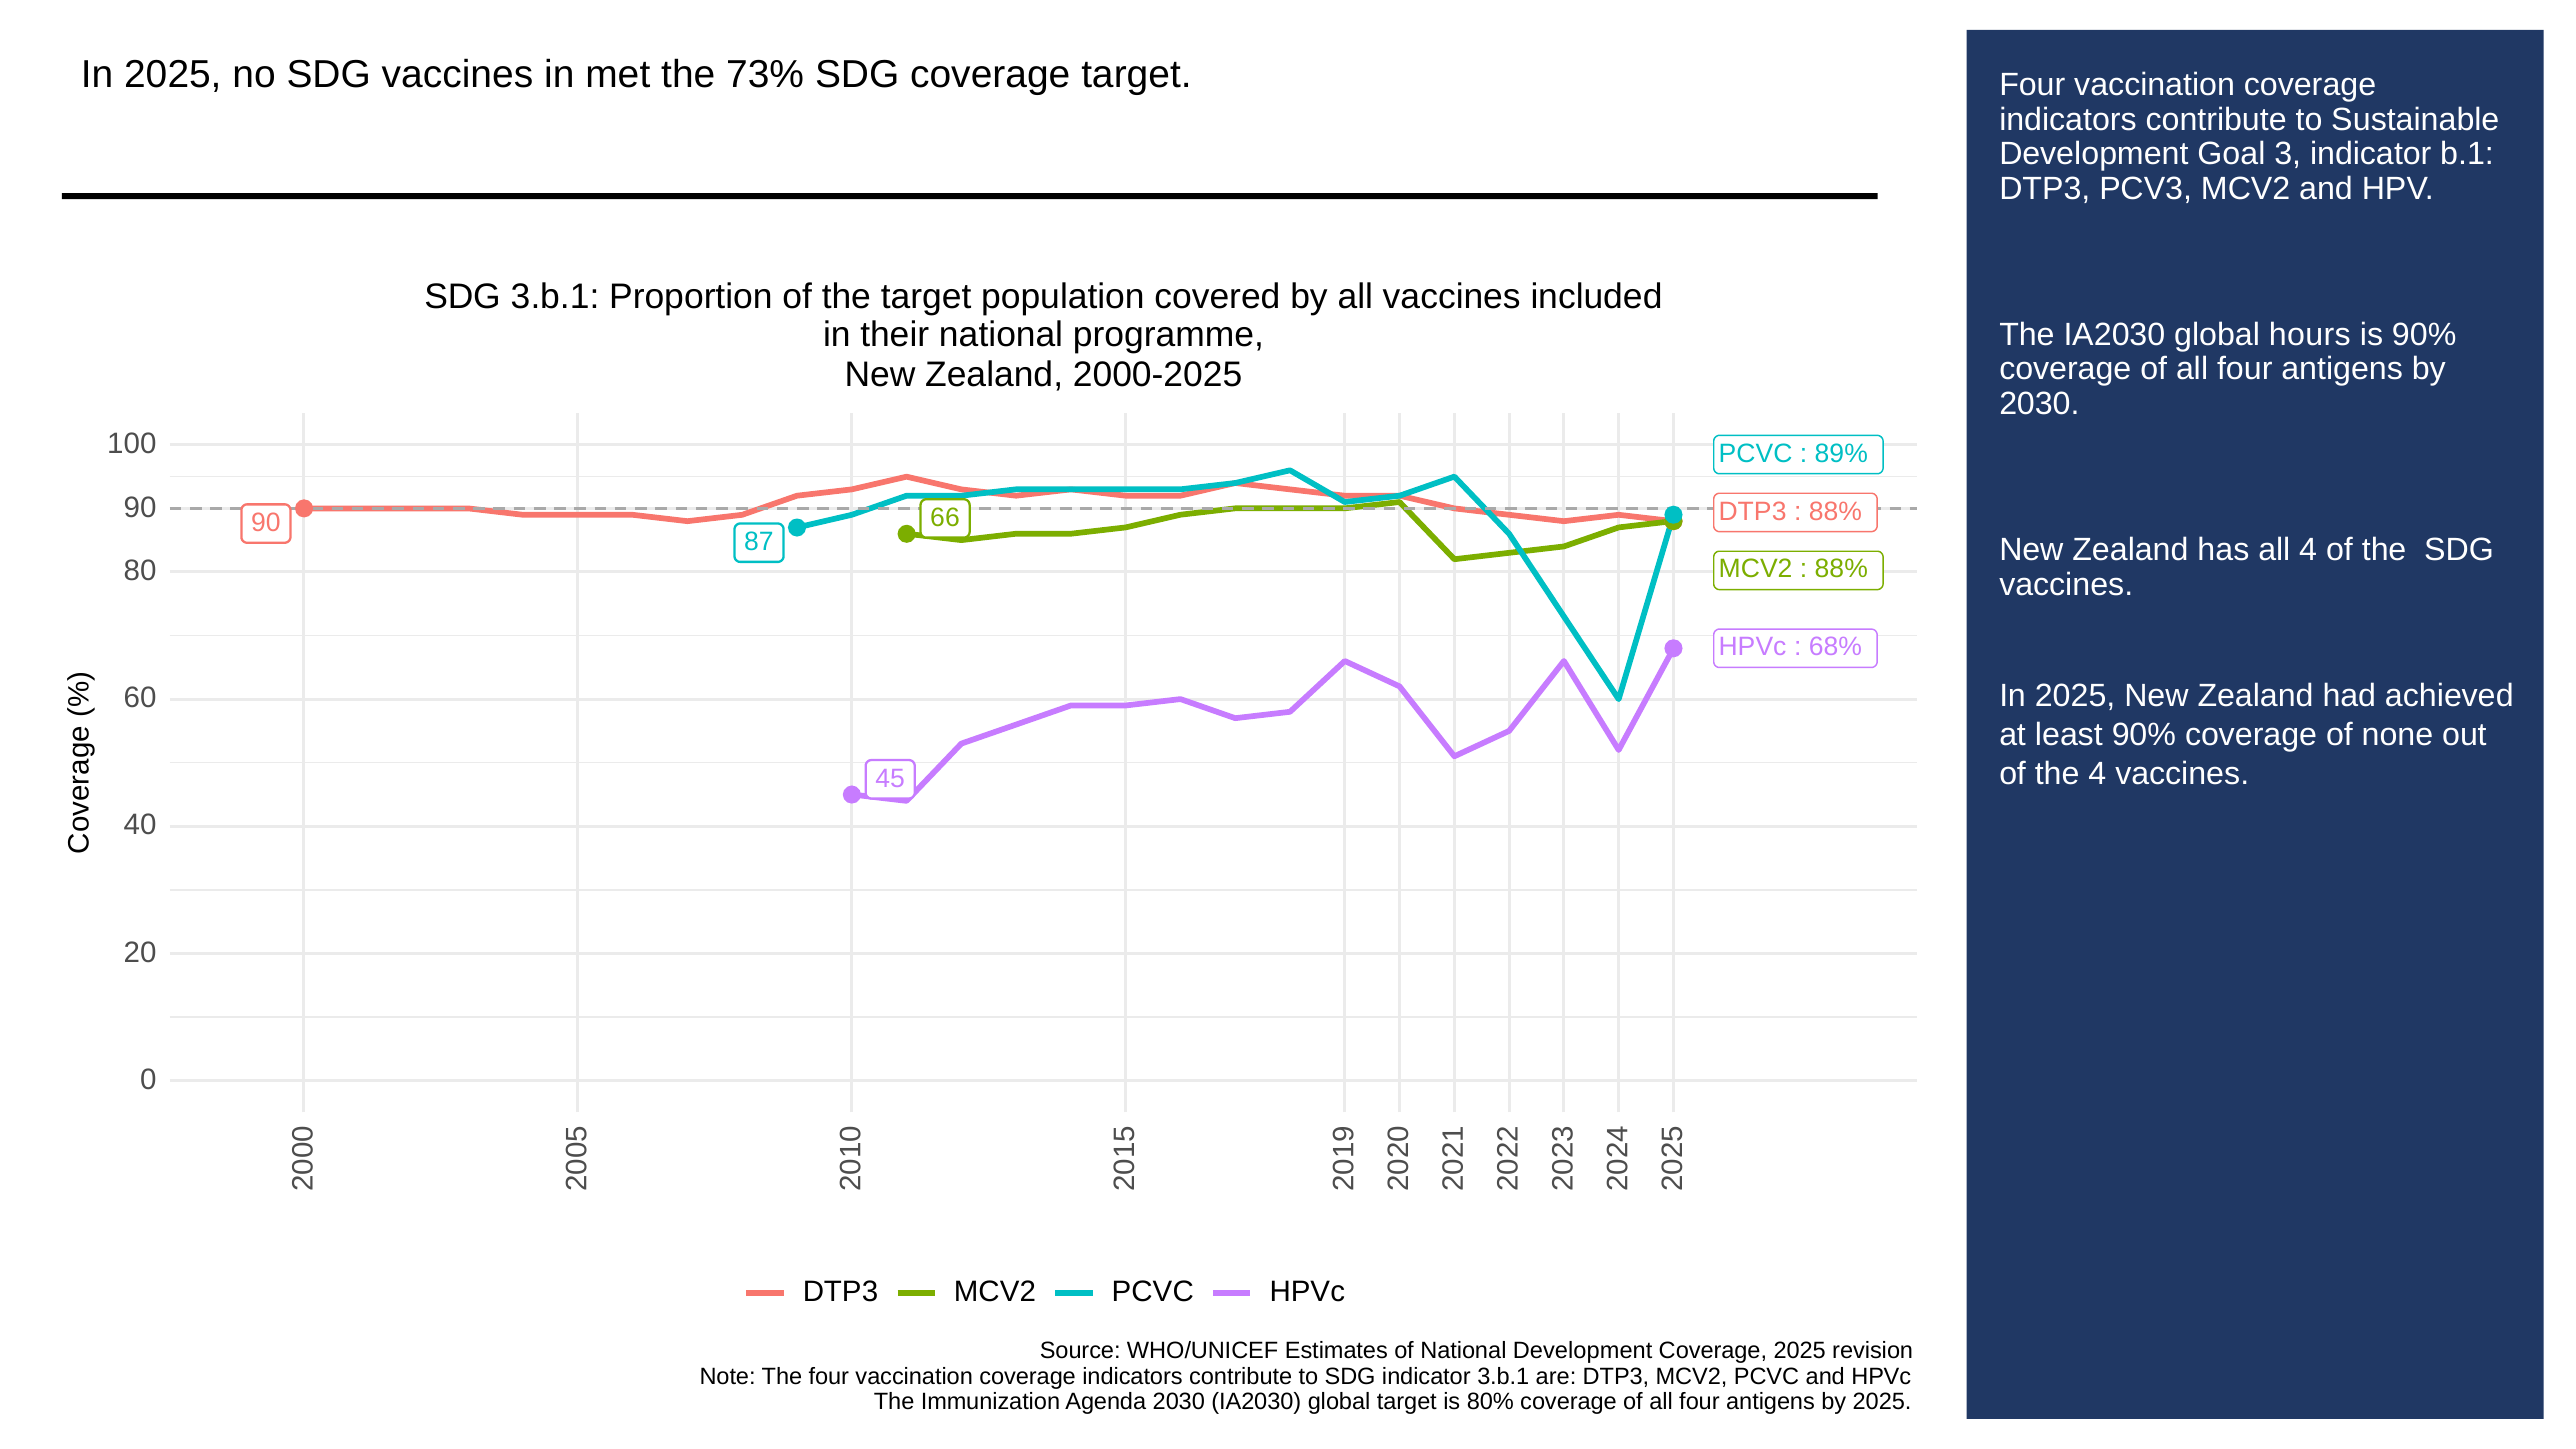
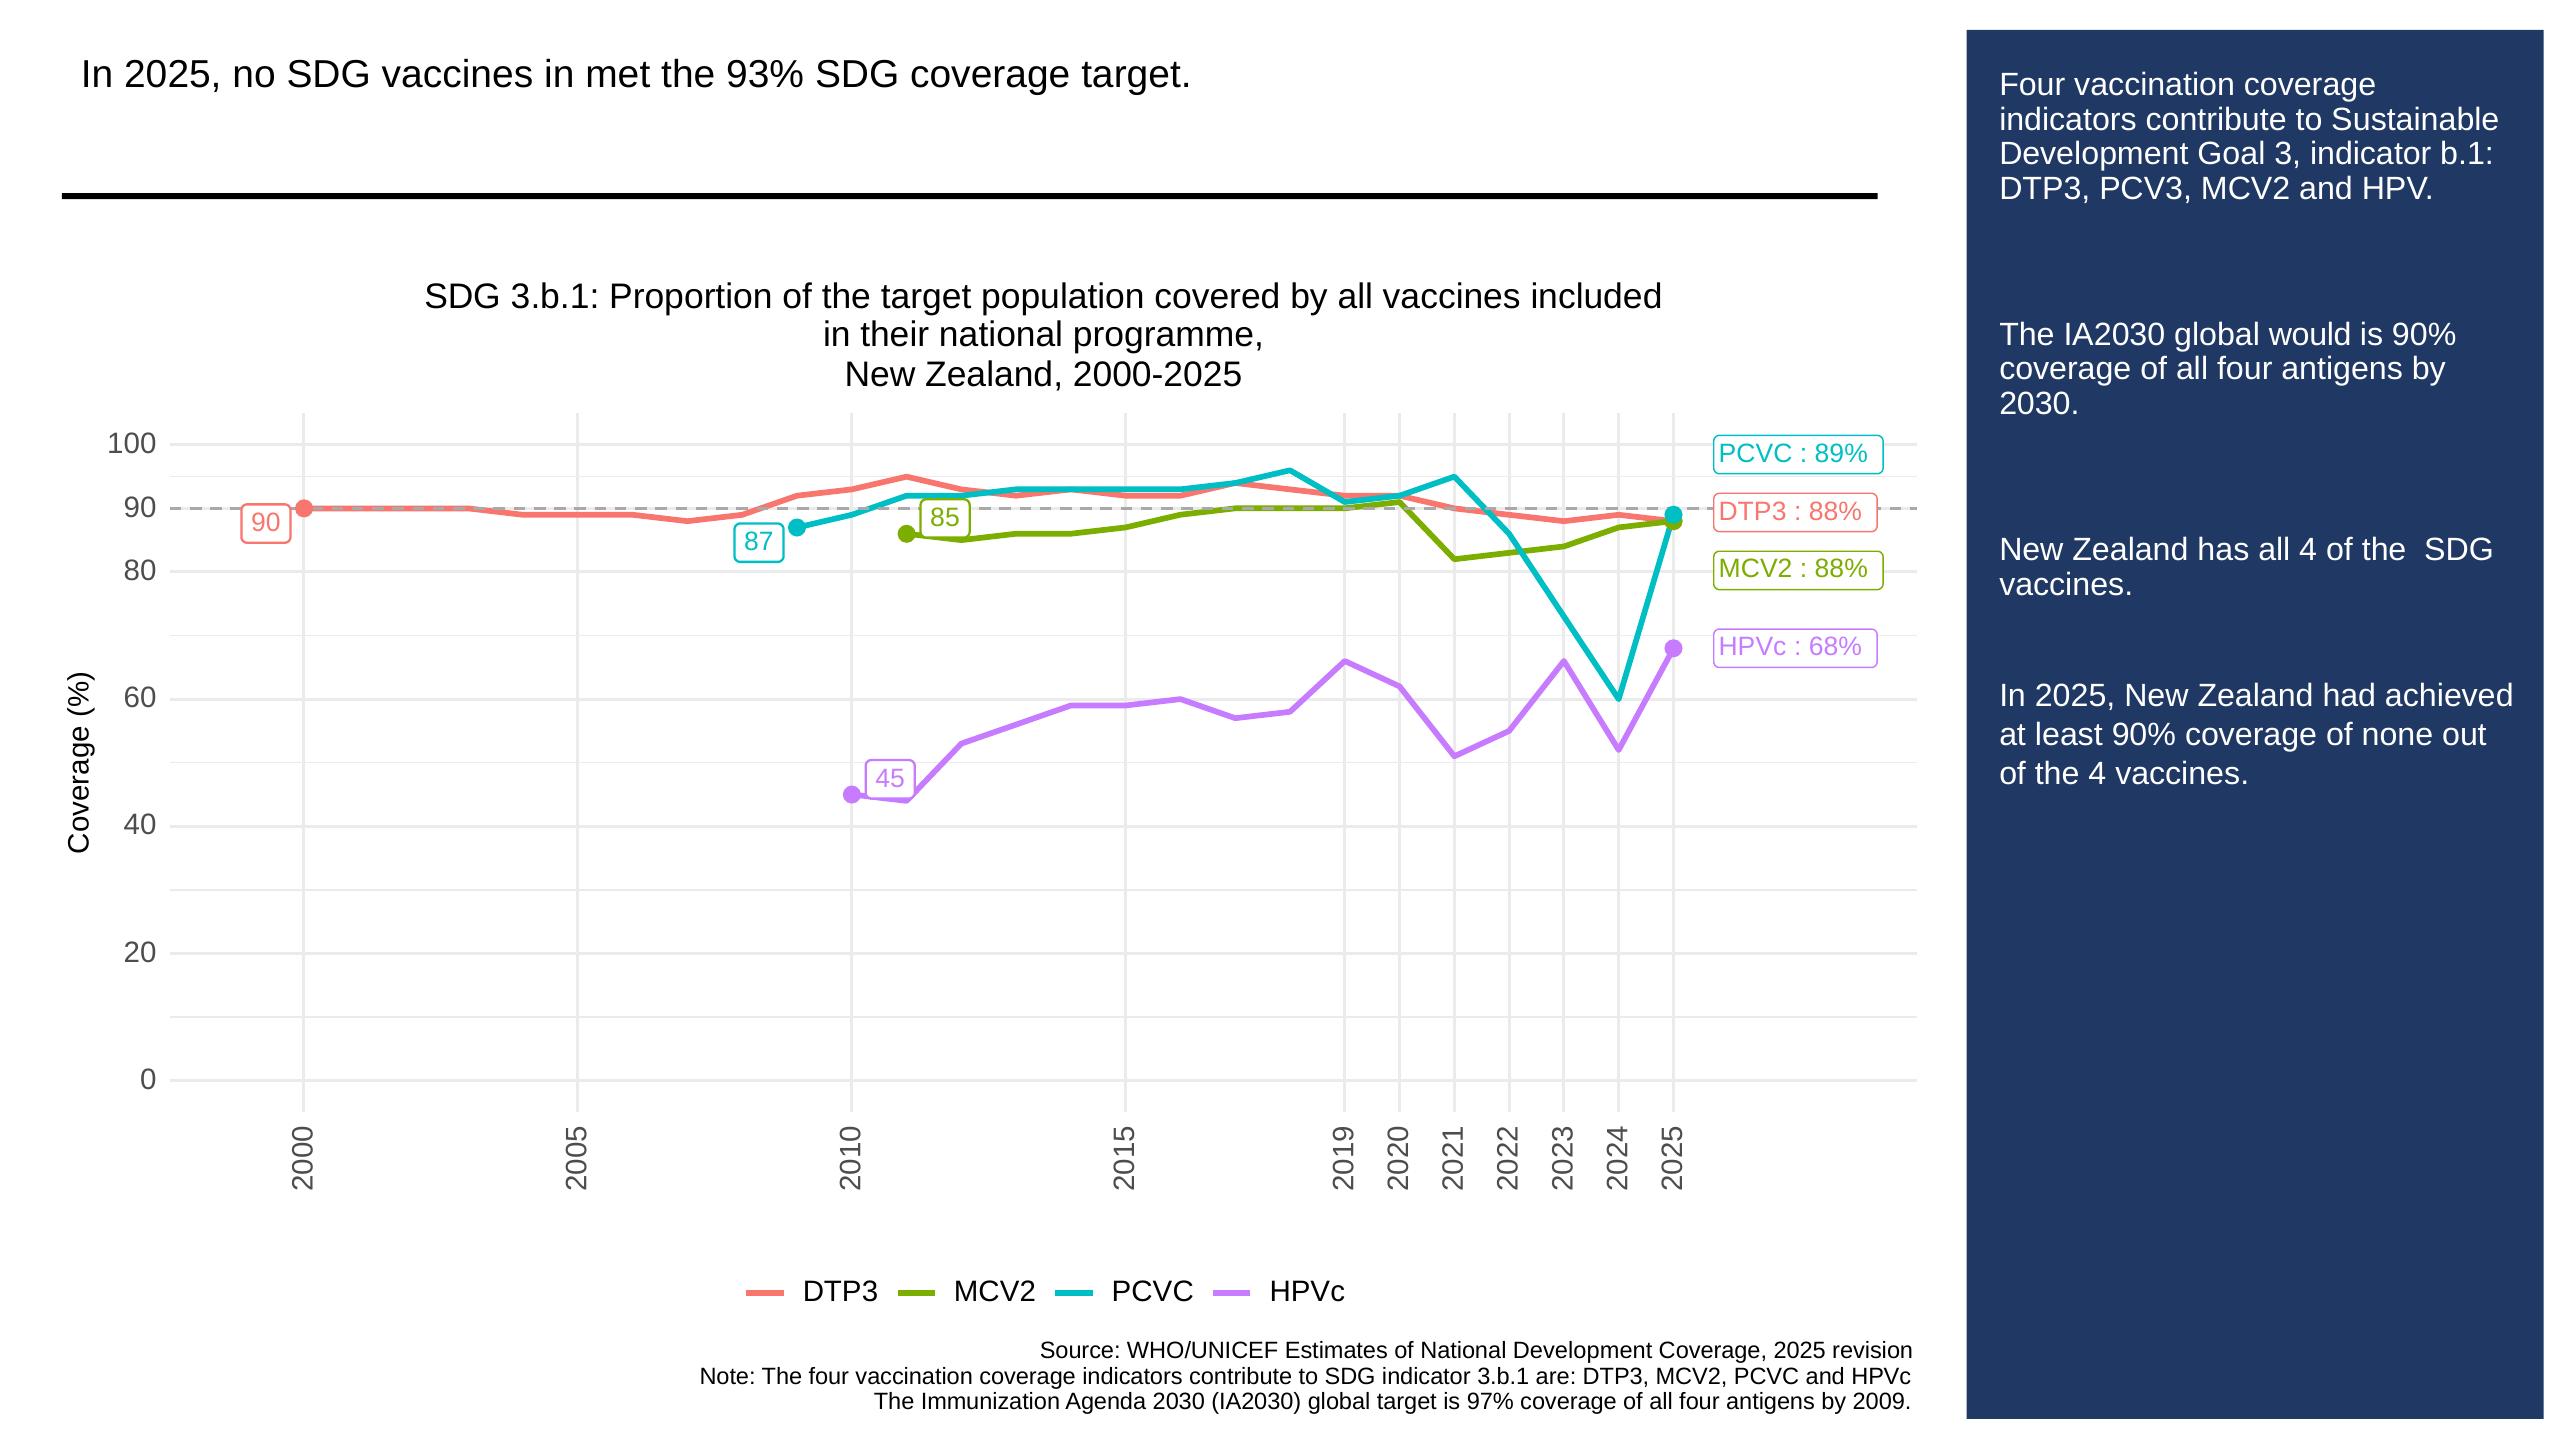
73%: 73% -> 93% (765, 74)
hours: hours -> would (2310, 335)
66: 66 -> 85 (945, 518)
80%: 80% -> 97% (1490, 1402)
by 2025: 2025 -> 2009 (1882, 1402)
